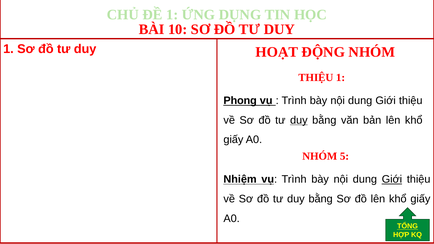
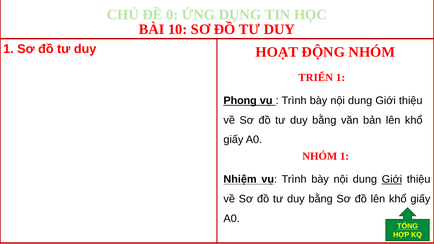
ĐỀ 1: 1 -> 0 (172, 15)
THIỆU: THIỆU -> TRIỂN (316, 78)
duy underline: present -> none (299, 120)
NHÓM 5: 5 -> 1 (344, 156)
